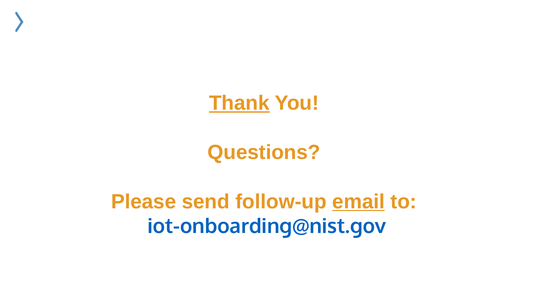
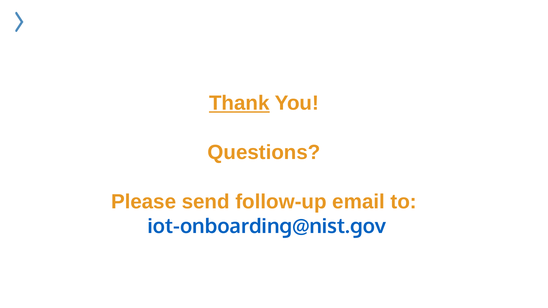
email underline: present -> none (359, 202)
